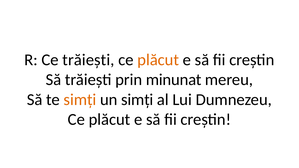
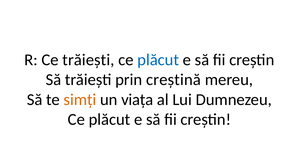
plăcut colour: orange -> blue (158, 60)
minunat: minunat -> creștină (174, 80)
un simți: simți -> viața (137, 100)
